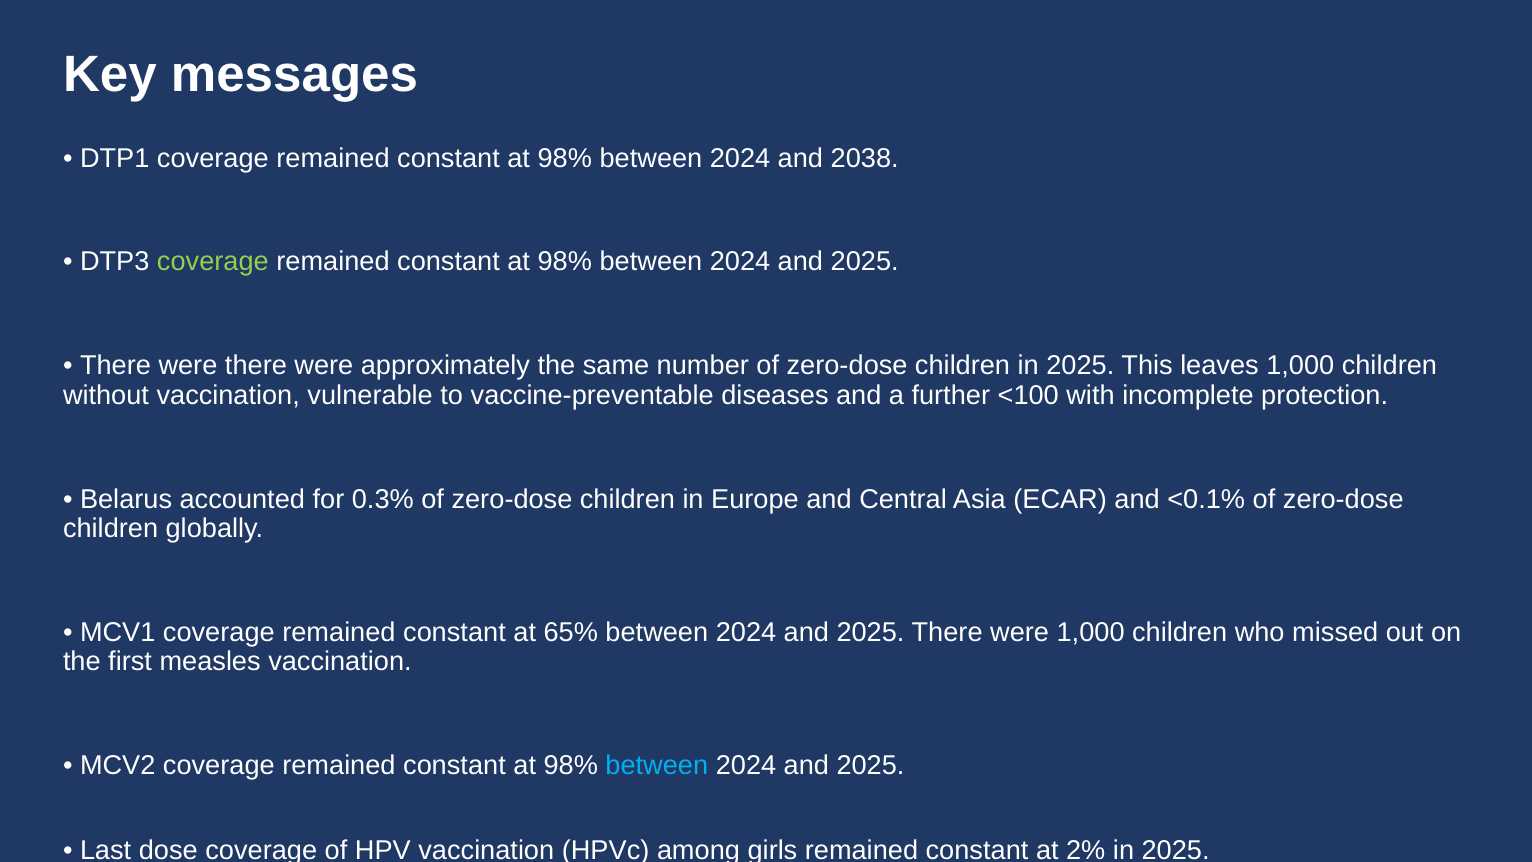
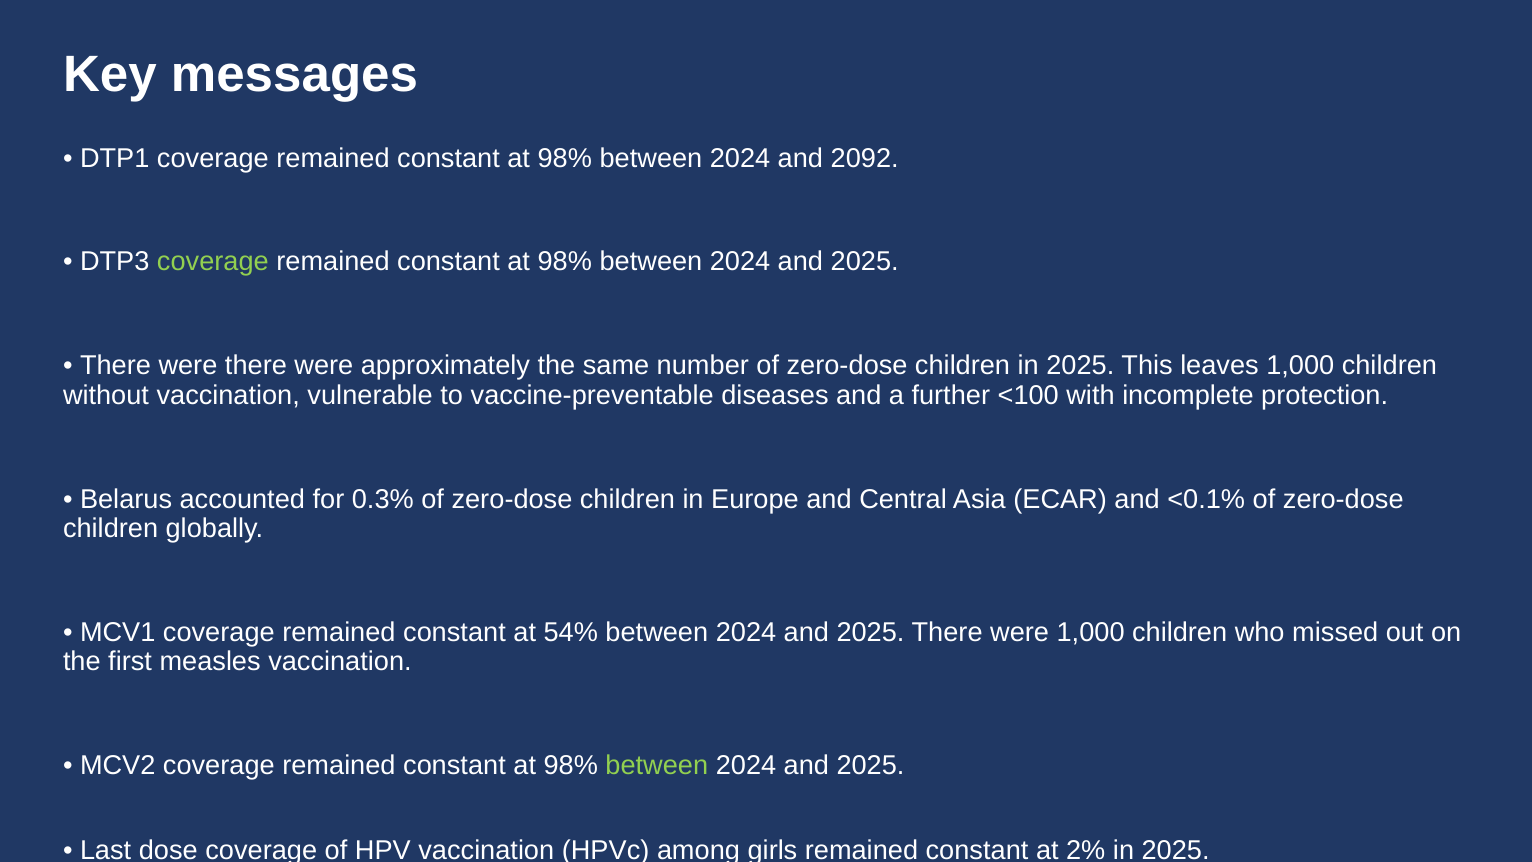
2038: 2038 -> 2092 (865, 158)
65%: 65% -> 54% (571, 632)
between colour: light blue -> light green (657, 765)
